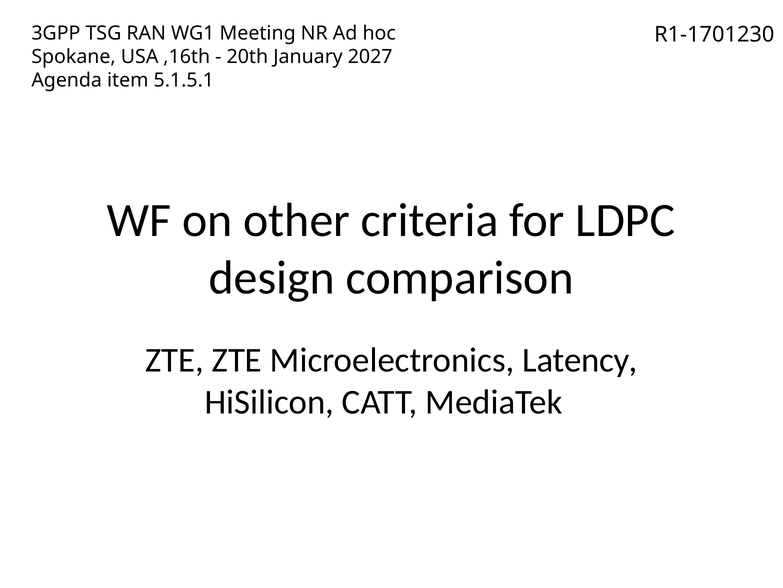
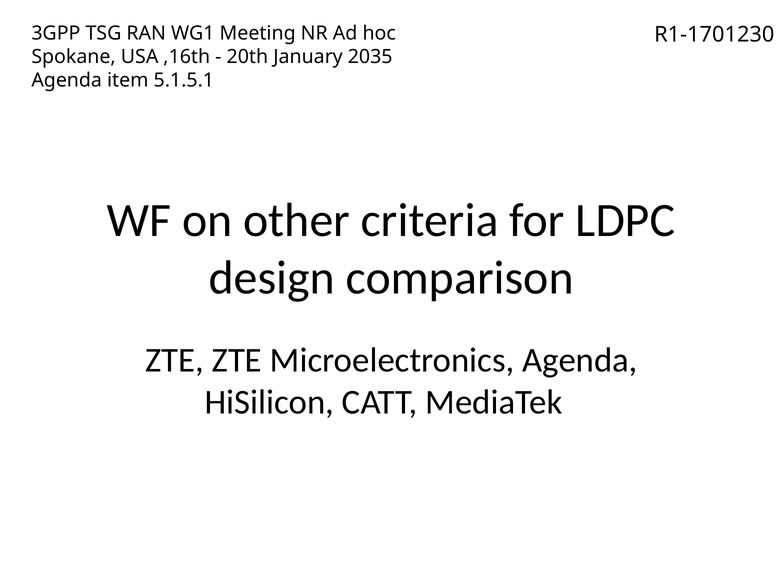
2027: 2027 -> 2035 (370, 57)
Microelectronics Latency: Latency -> Agenda (580, 360)
